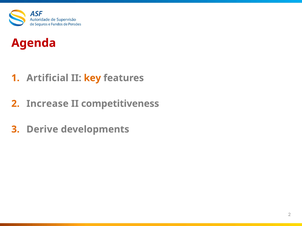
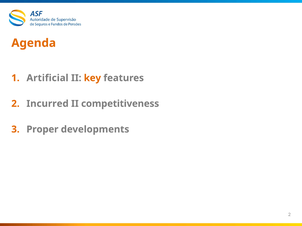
Agenda colour: red -> orange (34, 43)
Increase: Increase -> Incurred (48, 104)
Derive: Derive -> Proper (42, 130)
